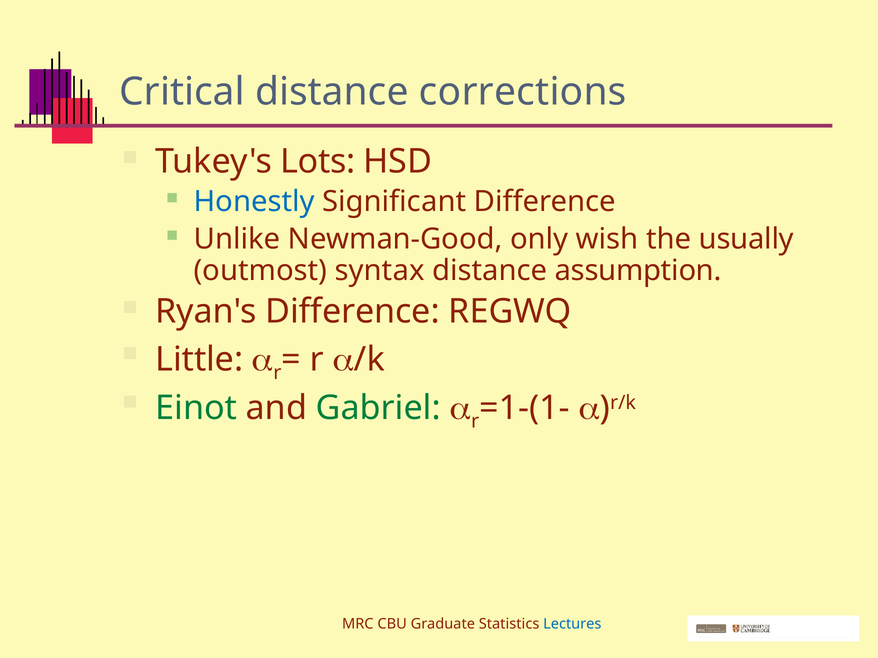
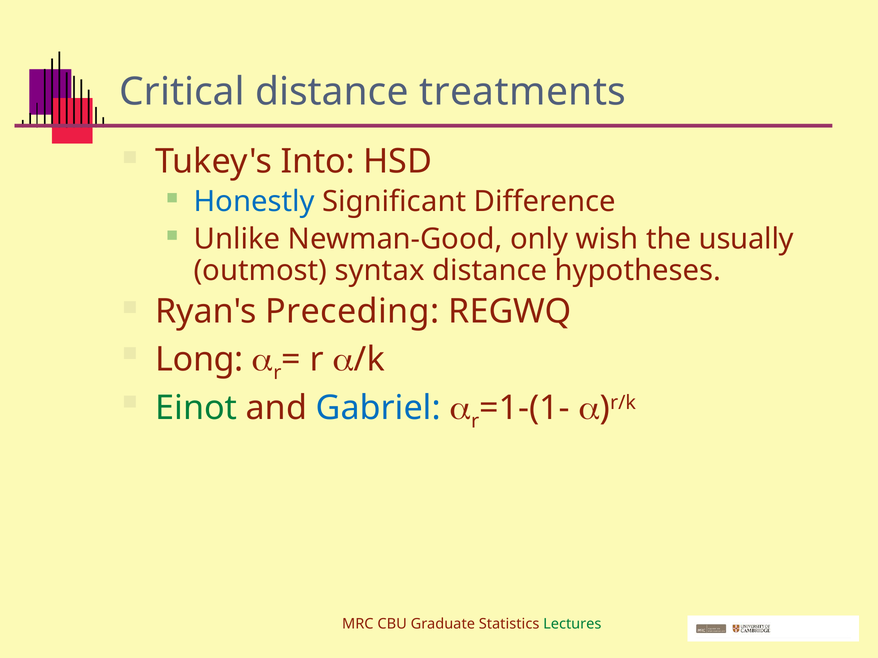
corrections: corrections -> treatments (523, 92)
Lots: Lots -> Into (318, 162)
assumption: assumption -> hypotheses (638, 271)
Ryan's Difference: Difference -> Preceding (352, 312)
Little: Little -> Long (199, 360)
Gabriel colour: green -> blue (378, 408)
Lectures colour: blue -> green (572, 624)
